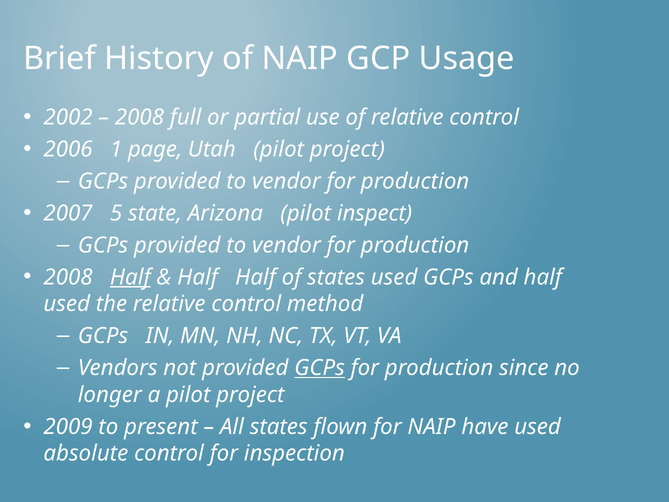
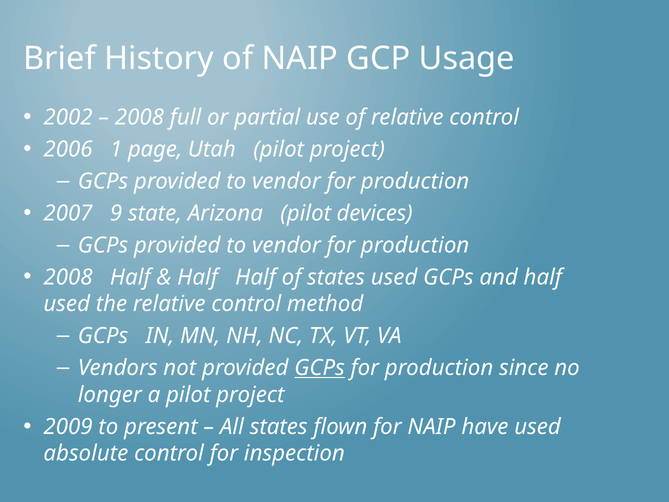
5: 5 -> 9 (116, 213)
inspect: inspect -> devices (375, 213)
Half underline: present -> none (130, 277)
